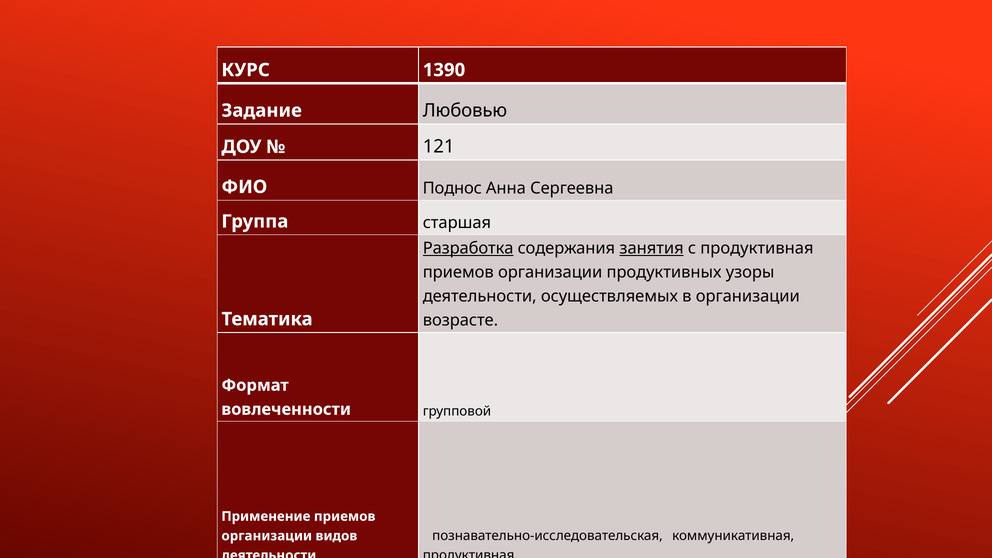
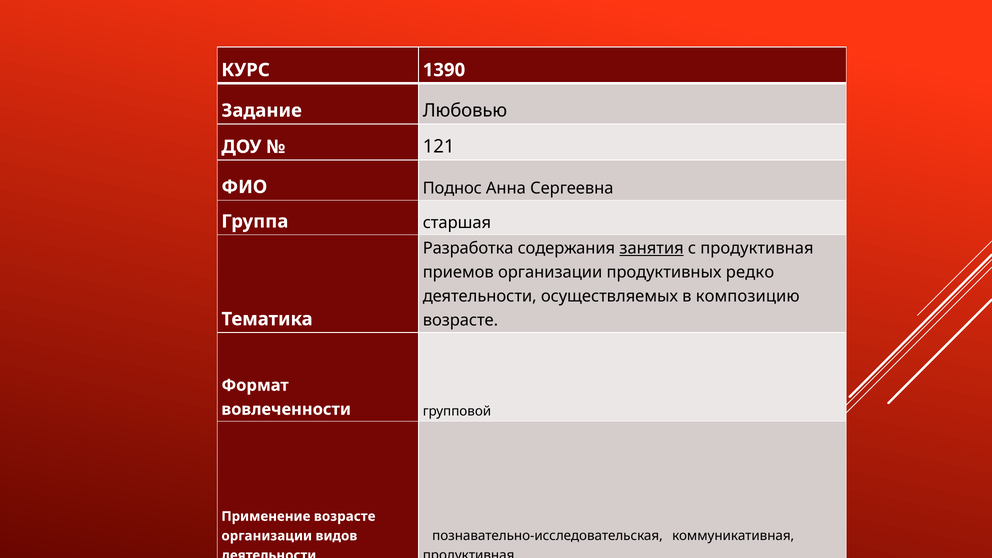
Разработка underline: present -> none (468, 248)
узоры: узоры -> редко (750, 272)
в организации: организации -> композицию (748, 296)
Применение приемов: приемов -> возрасте (345, 516)
